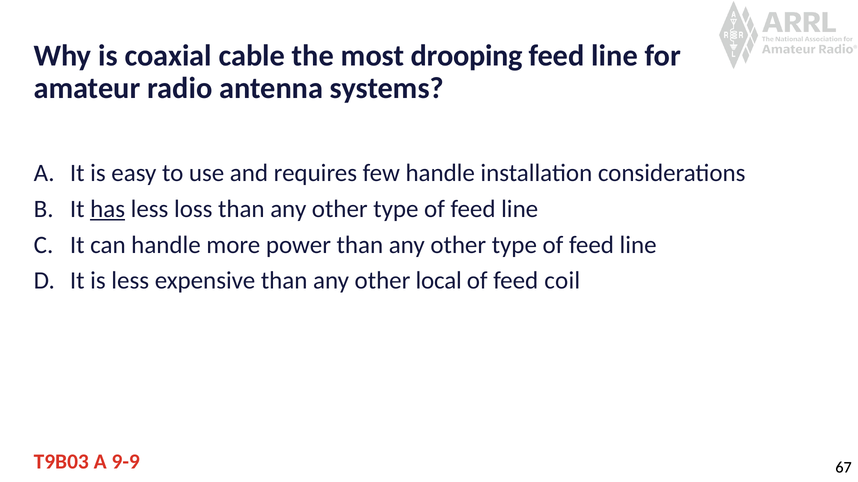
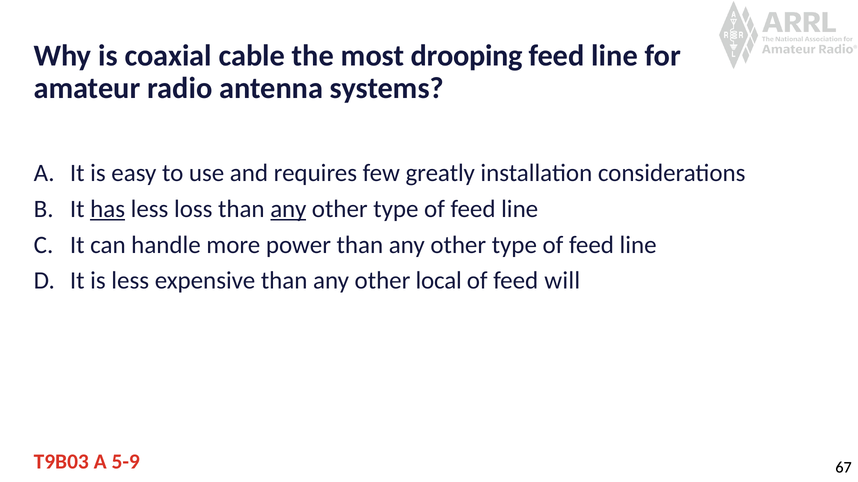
few handle: handle -> greatly (440, 173)
any underline: none -> present (288, 209)
coil: coil -> will (562, 281)
9-9: 9-9 -> 5-9 (126, 462)
